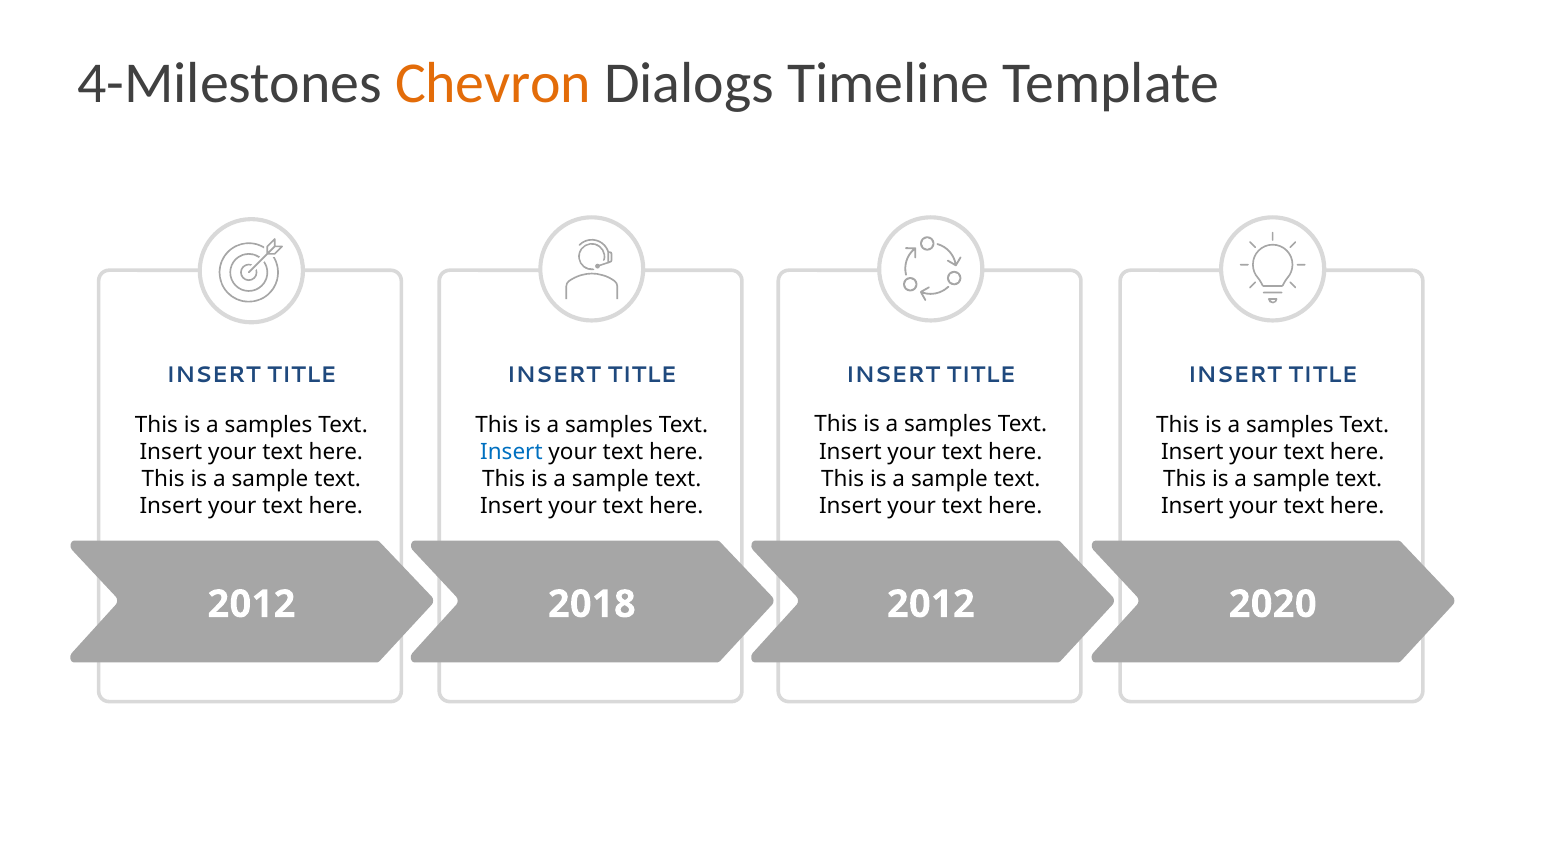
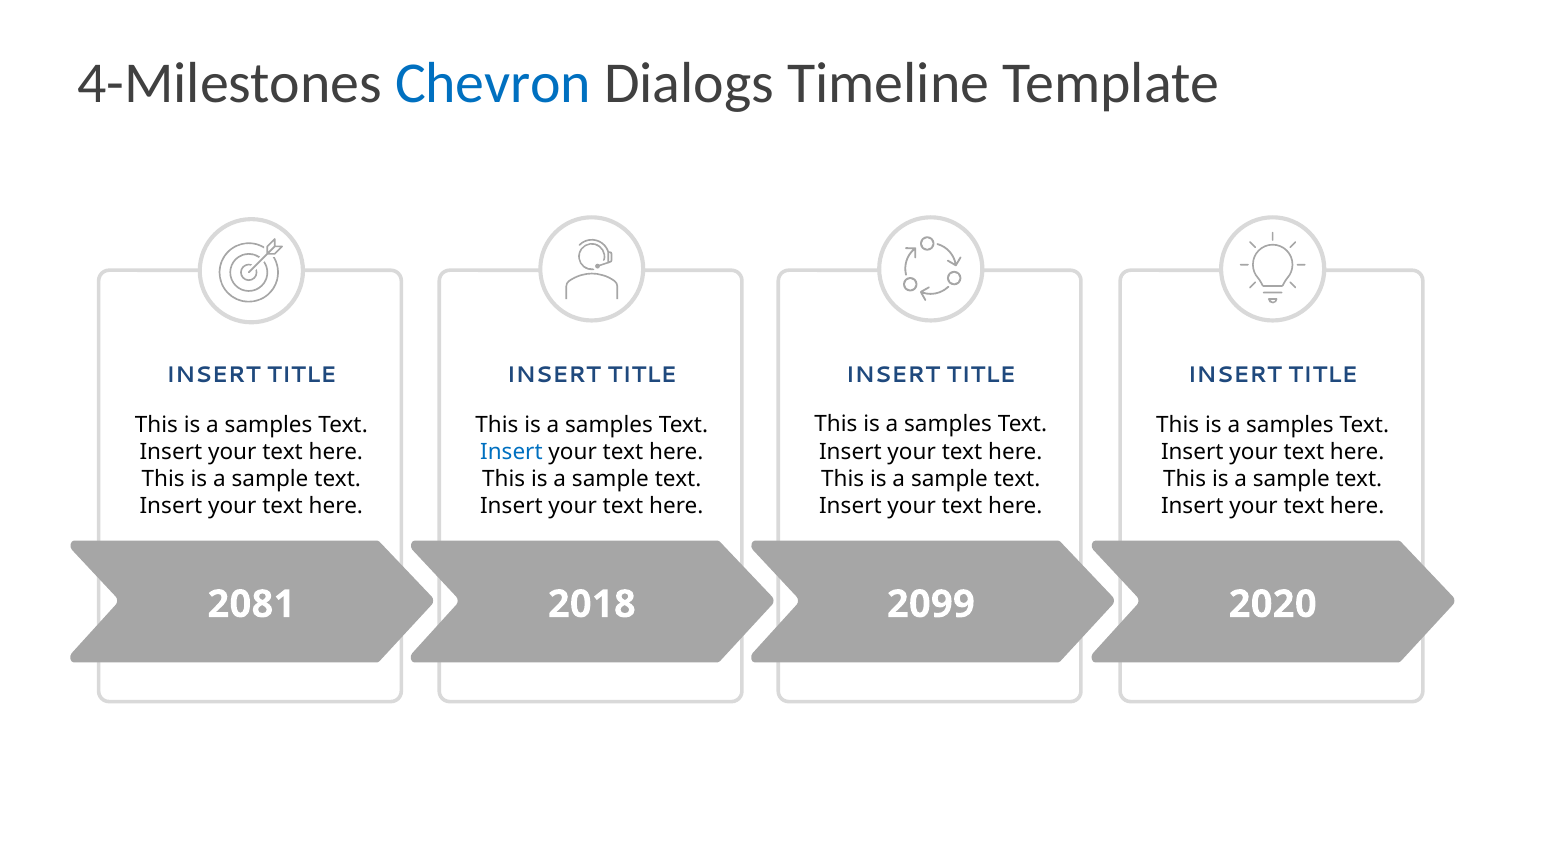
Chevron colour: orange -> blue (493, 84)
2012: 2012 -> 2081 (251, 604)
2018 2012: 2012 -> 2099 (931, 604)
